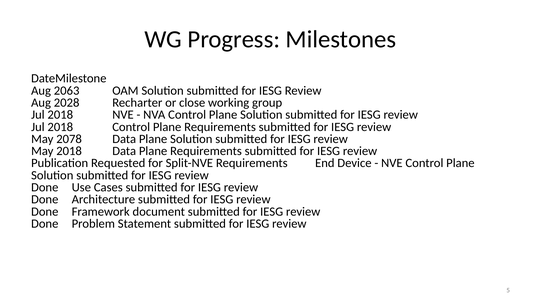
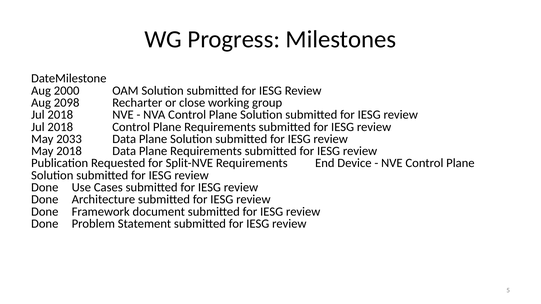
2063: 2063 -> 2000 (67, 91)
2028: 2028 -> 2098 (67, 103)
2078: 2078 -> 2033 (69, 139)
